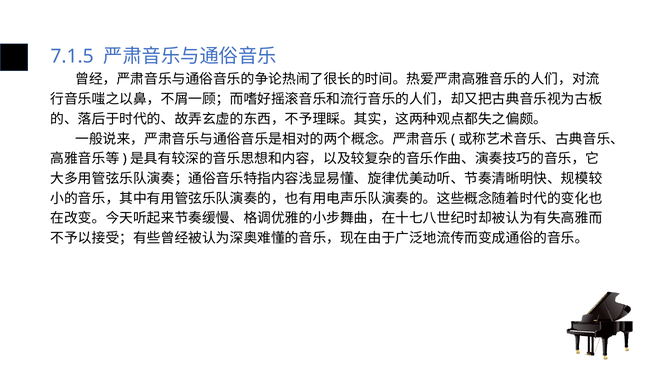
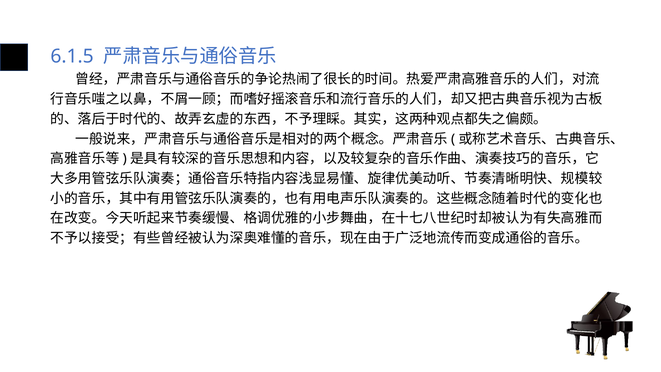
7.1.5: 7.1.5 -> 6.1.5 (72, 57)
